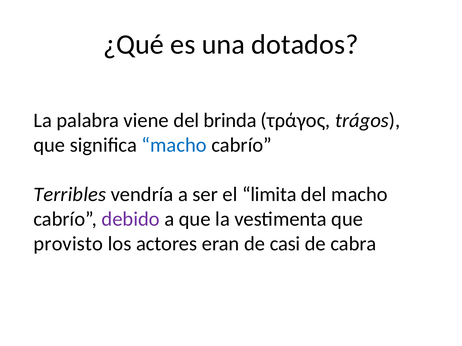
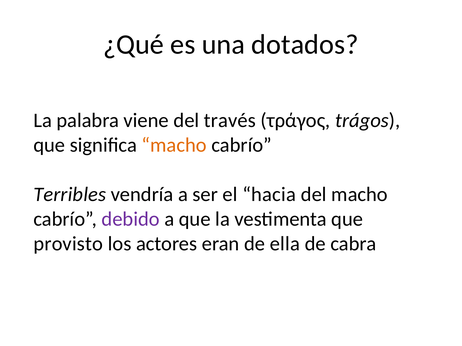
brinda: brinda -> través (230, 121)
macho colour: blue -> orange (174, 145)
limita: limita -> hacia (269, 195)
casi: casi -> ella (285, 244)
